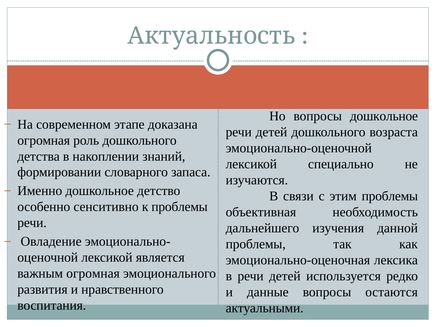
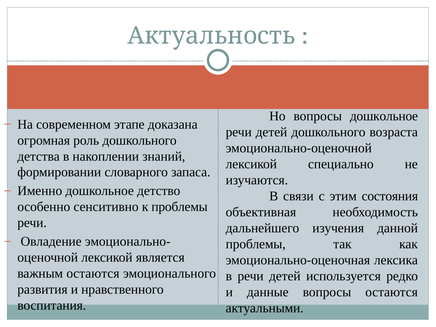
этим проблемы: проблемы -> состояния (390, 196)
важным огромная: огромная -> остаются (93, 273)
